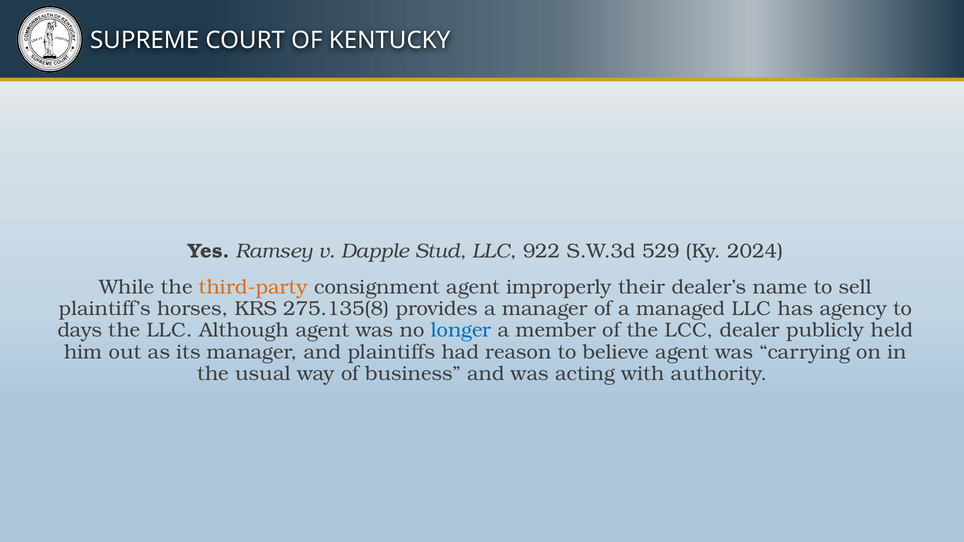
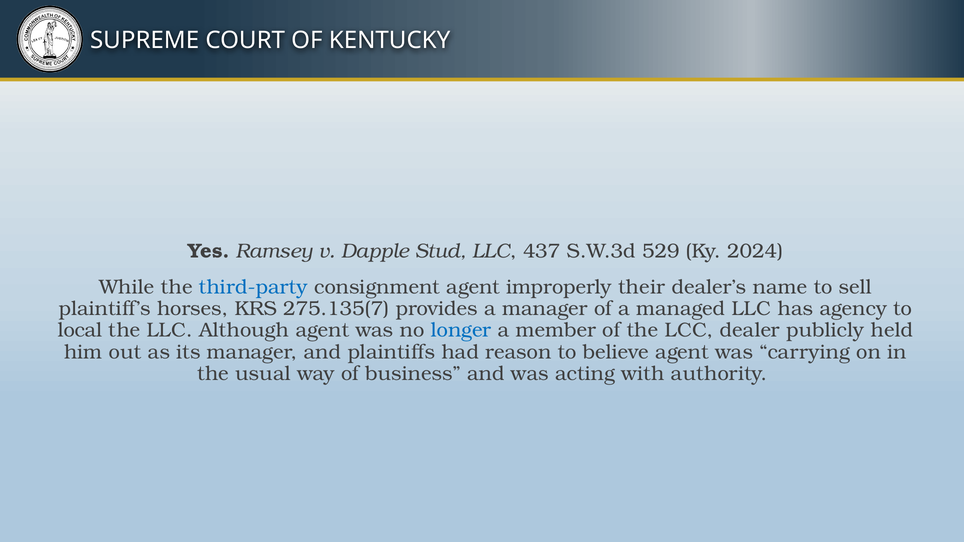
922: 922 -> 437 (542, 251)
third-party colour: orange -> blue (253, 287)
275.135(8: 275.135(8 -> 275.135(7 (336, 309)
days: days -> local (80, 330)
